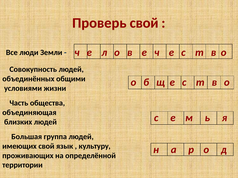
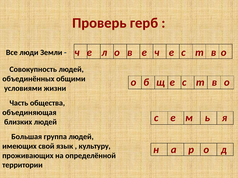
Проверь свой: свой -> герб (144, 23)
